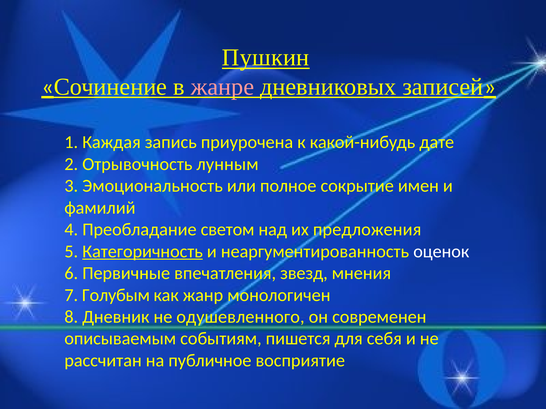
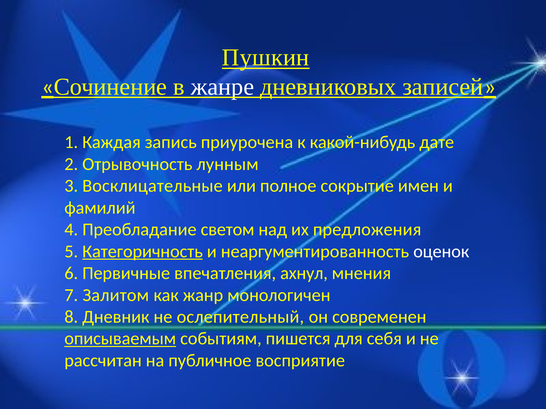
жанре colour: pink -> white (222, 87)
Эмоциональность: Эмоциональность -> Восклицательные (152, 186)
звезд: звезд -> ахнул (304, 274)
Голубым: Голубым -> Залитом (116, 295)
одушевленного: одушевленного -> ослепительный (240, 317)
описываемым underline: none -> present (120, 339)
